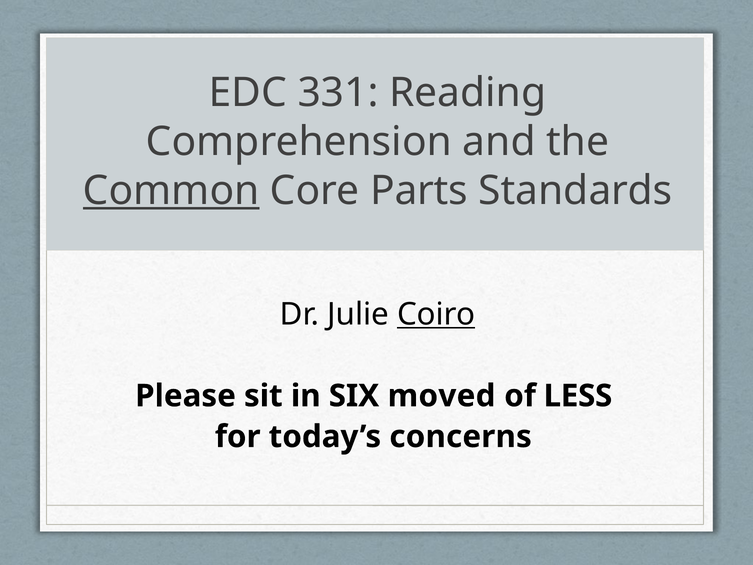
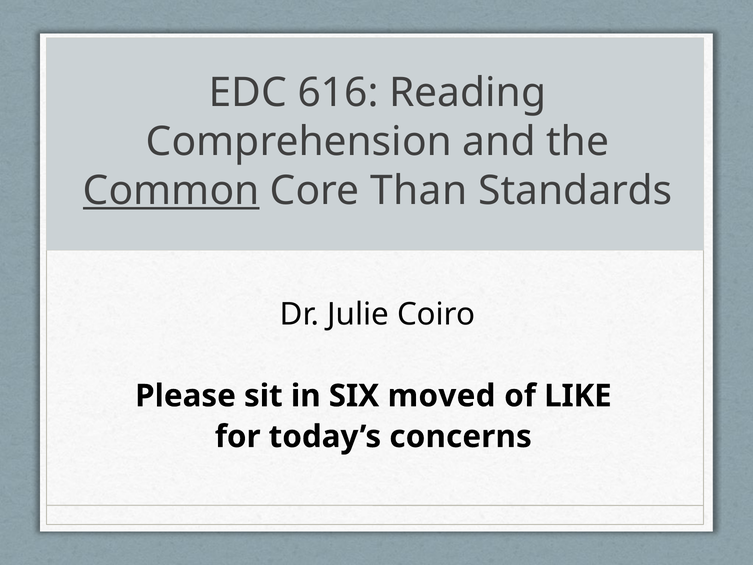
331: 331 -> 616 (338, 93)
Parts: Parts -> Than (419, 190)
Coiro underline: present -> none (436, 314)
LESS: LESS -> LIKE (578, 396)
